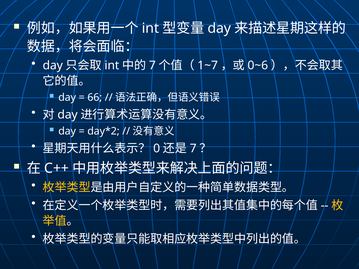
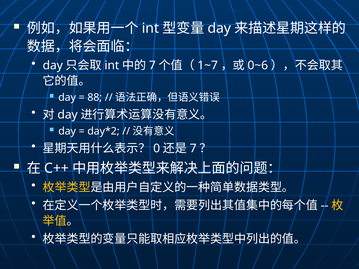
66: 66 -> 88 (95, 98)
